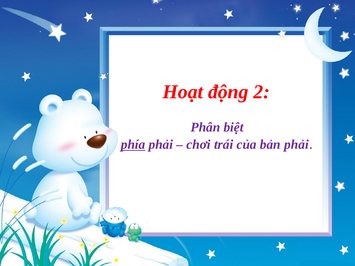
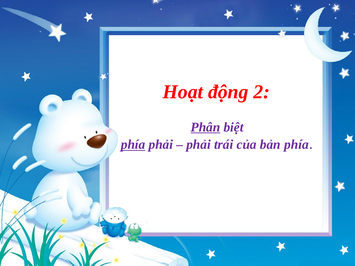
Phân underline: none -> present (205, 127)
chơi: chơi -> phải (199, 145)
bản phải: phải -> phía (296, 145)
